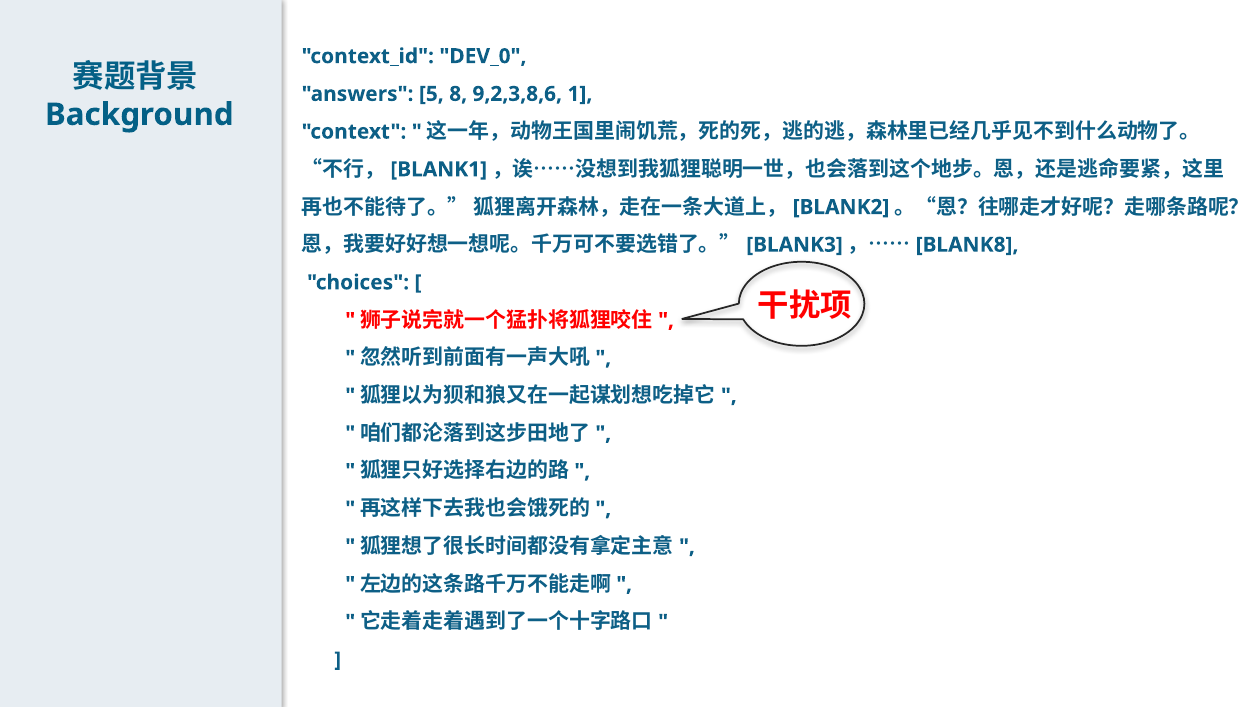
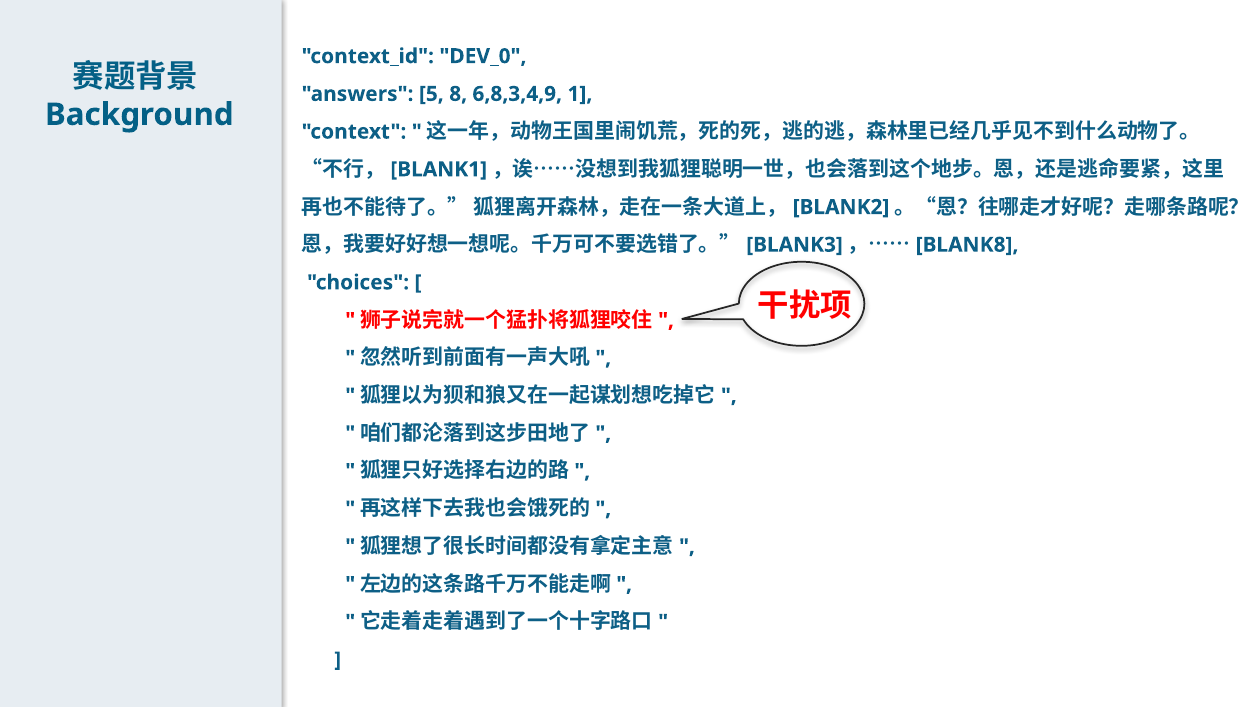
9,2,3,8,6: 9,2,3,8,6 -> 6,8,3,4,9 (517, 94)
